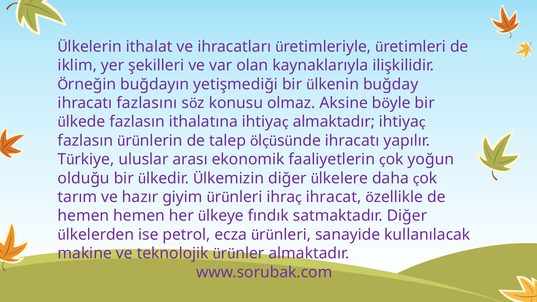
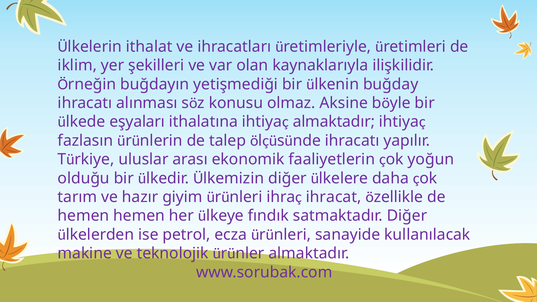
fazlasını: fazlasını -> alınması (147, 103)
fazlasın: fazlasın -> eşyaları (137, 122)
